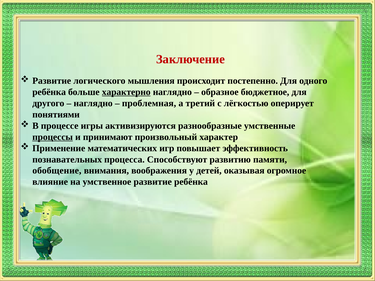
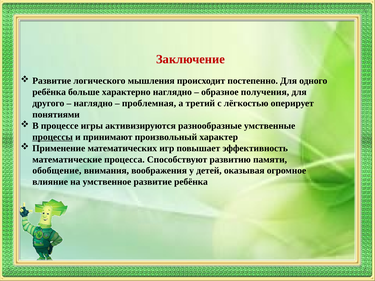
характерно underline: present -> none (126, 92)
бюджетное: бюджетное -> получения (265, 92)
познавательных: познавательных -> математические (67, 160)
